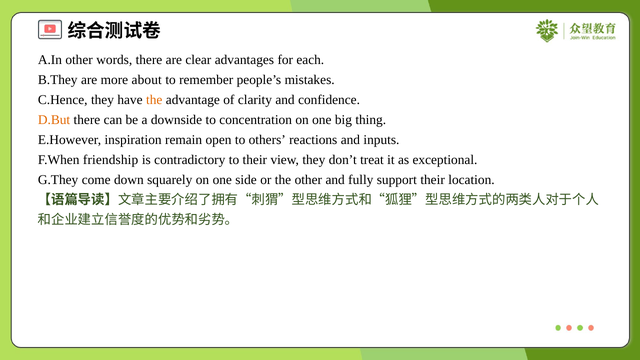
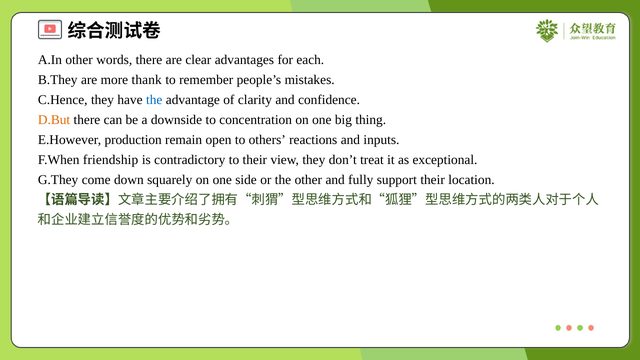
about: about -> thank (147, 80)
the colour: orange -> blue (154, 100)
inspiration: inspiration -> production (133, 140)
